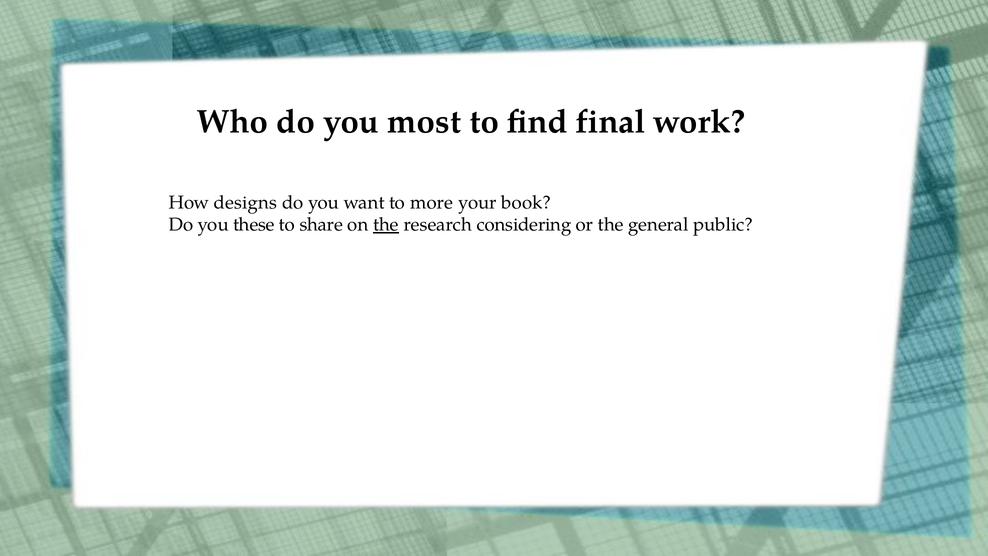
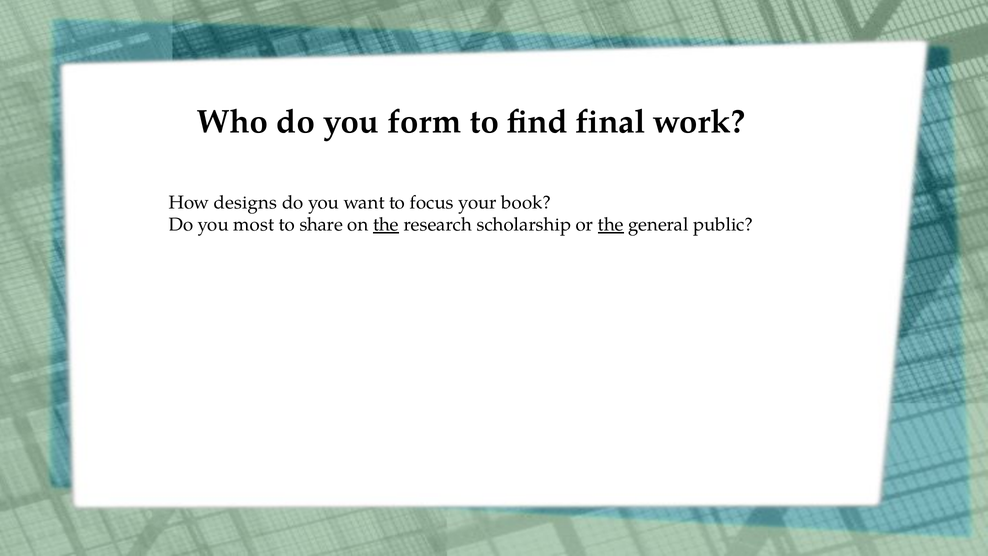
most: most -> form (424, 122)
more: more -> focus (432, 202)
these: these -> most (254, 225)
considering: considering -> scholarship (524, 225)
the underline: none -> present (611, 225)
